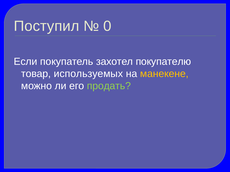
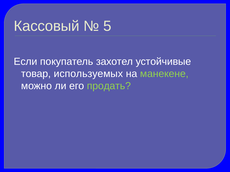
Поступил: Поступил -> Кассовый (47, 26)
0: 0 -> 5 (107, 26)
покупателю: покупателю -> устойчивые (163, 62)
манекене colour: yellow -> light green (164, 74)
